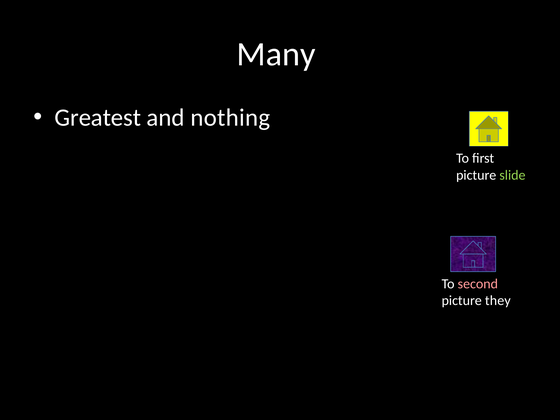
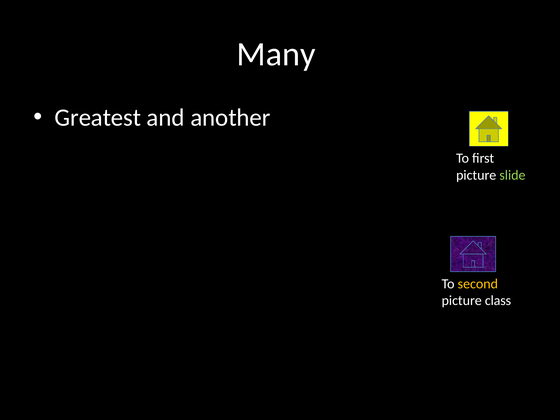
nothing: nothing -> another (231, 117)
second colour: pink -> yellow (478, 284)
they: they -> class (498, 301)
